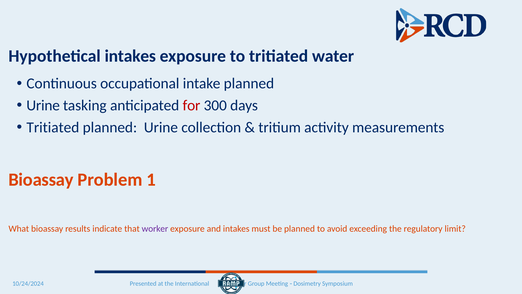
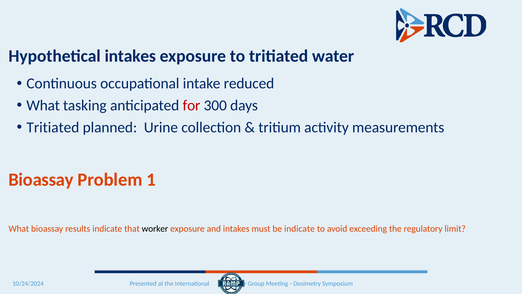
intake planned: planned -> reduced (249, 84)
Urine: Urine -> What (43, 105)
worker colour: purple -> black (155, 228)
be planned: planned -> indicate (299, 228)
